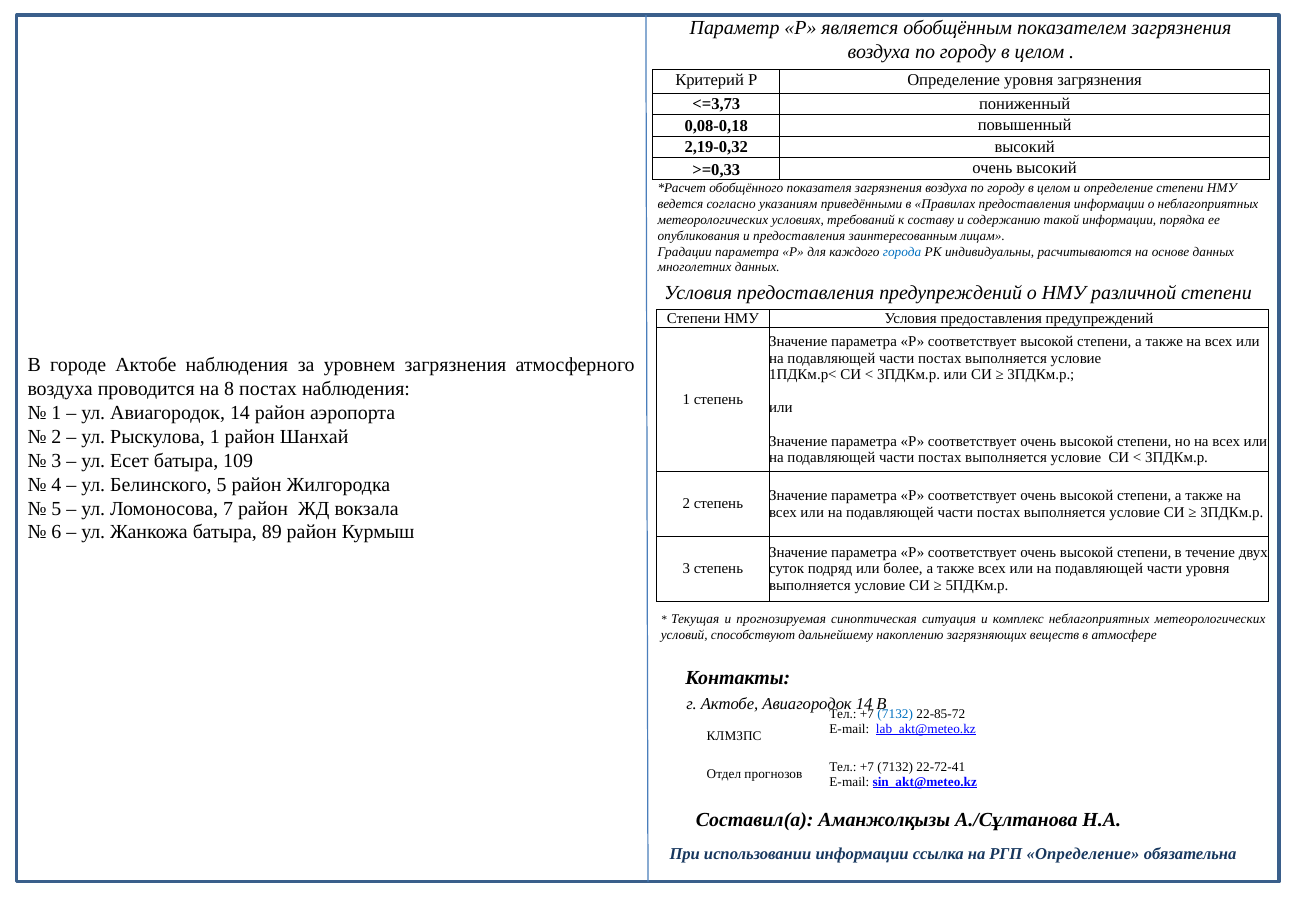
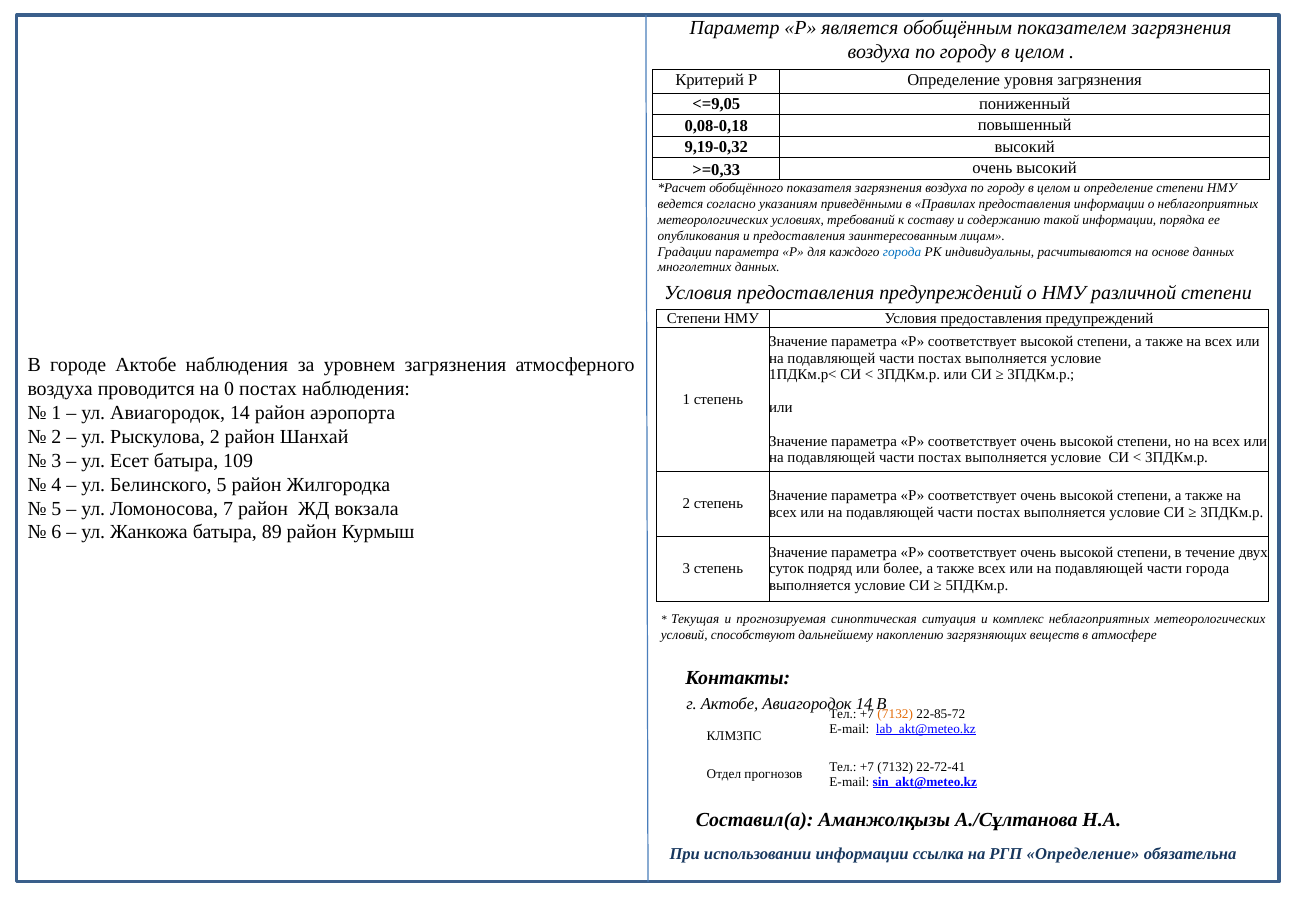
<=3,73: <=3,73 -> <=9,05 (716, 104)
2,19-0,32: 2,19-0,32 -> 9,19-0,32 (716, 147)
8: 8 -> 0 (229, 389)
Рыскулова 1: 1 -> 2 (215, 437)
части уровня: уровня -> города (1208, 569)
7132 colour: blue -> orange (895, 714)
